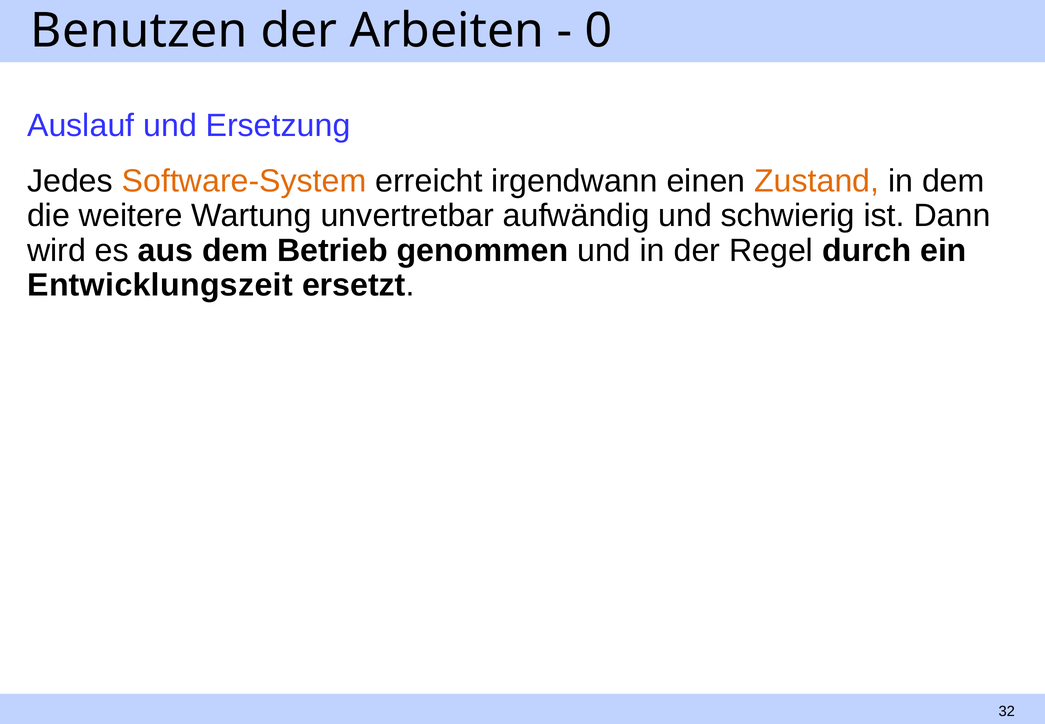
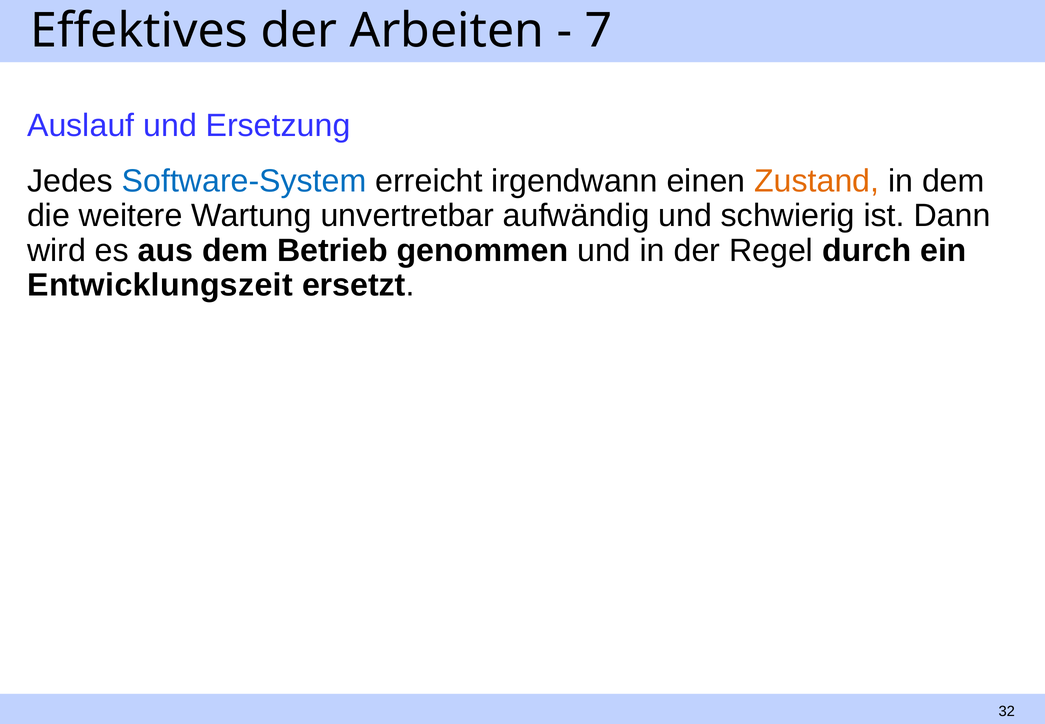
Benutzen: Benutzen -> Effektives (139, 31)
0: 0 -> 7 (599, 31)
Software-System colour: orange -> blue (244, 181)
